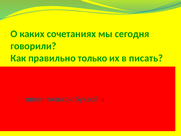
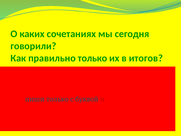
писать: писать -> итогов (146, 58)
